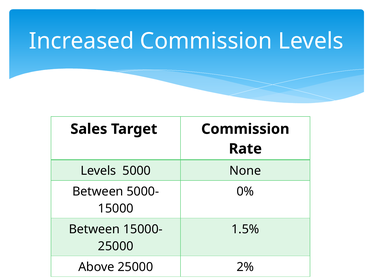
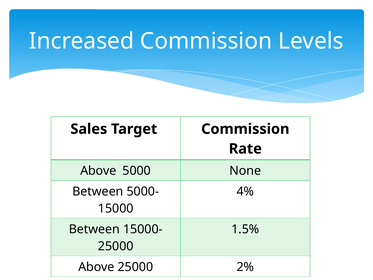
Levels: Levels -> Above (98, 171)
0%: 0% -> 4% (245, 191)
